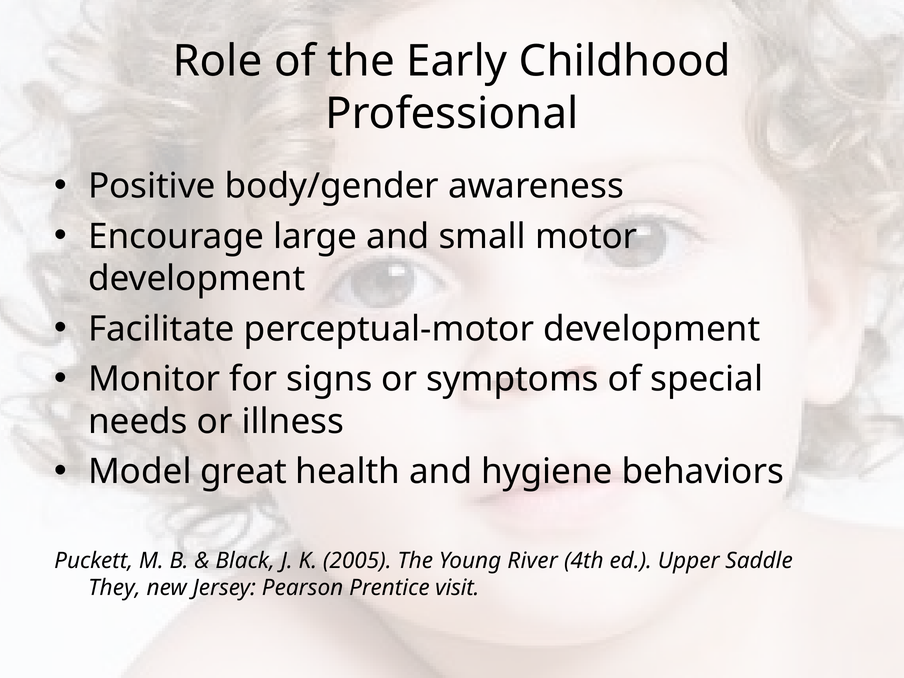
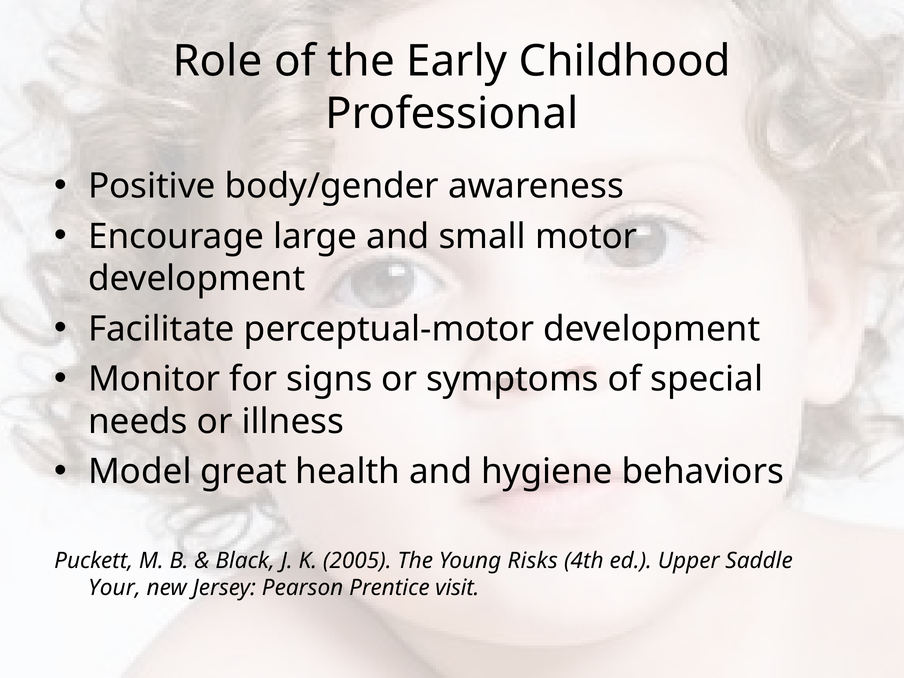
River: River -> Risks (533, 561)
They: They -> Your (114, 588)
